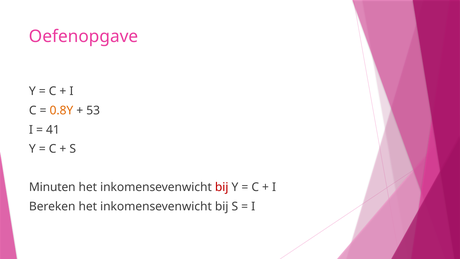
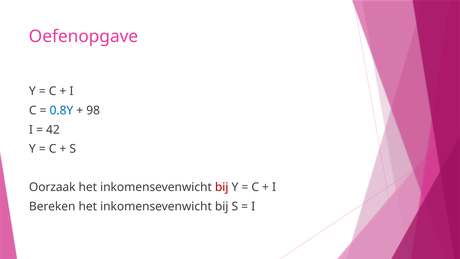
0.8Y colour: orange -> blue (61, 110)
53: 53 -> 98 (93, 110)
41: 41 -> 42 (53, 130)
Minuten: Minuten -> Oorzaak (52, 187)
